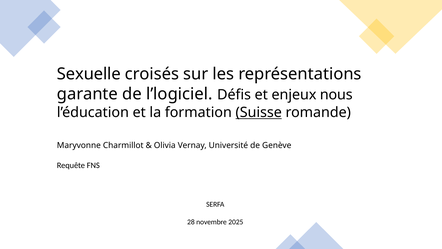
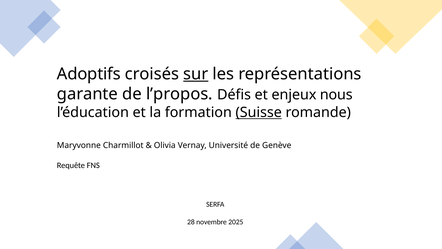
Sexuelle: Sexuelle -> Adoptifs (89, 74)
sur underline: none -> present (196, 74)
l’logiciel: l’logiciel -> l’propos (179, 94)
